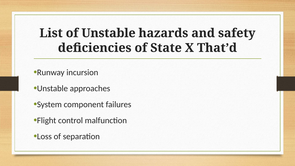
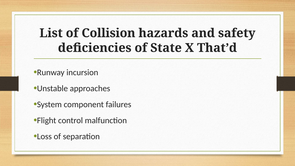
of Unstable: Unstable -> Collision (108, 33)
